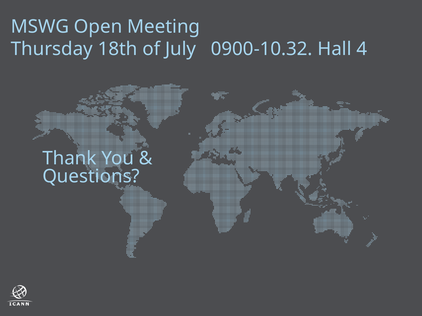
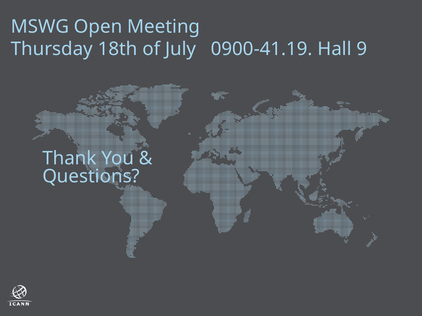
0900-10.32: 0900-10.32 -> 0900-41.19 (262, 49)
4: 4 -> 9 (362, 49)
